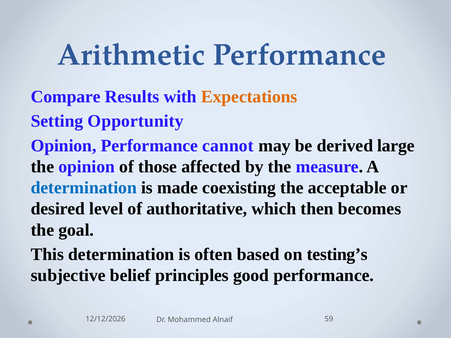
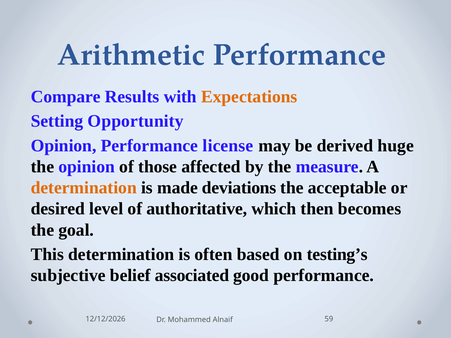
cannot: cannot -> license (228, 146)
large: large -> huge (396, 146)
determination colour: blue -> orange (84, 188)
coexisting: coexisting -> deviations (239, 188)
principles: principles -> associated (192, 276)
